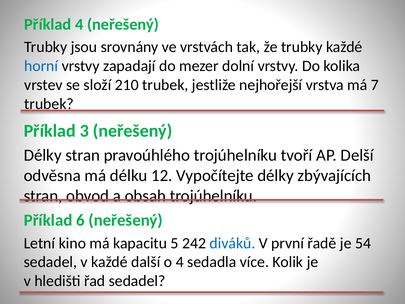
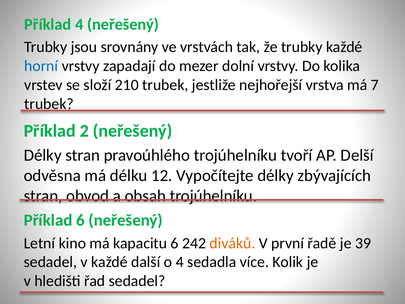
3: 3 -> 2 (84, 131)
kapacitu 5: 5 -> 6 (175, 243)
diváků colour: blue -> orange (232, 243)
54: 54 -> 39 (363, 243)
